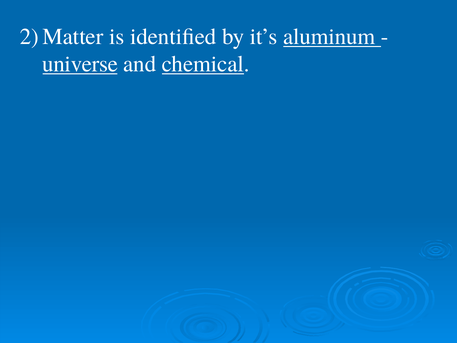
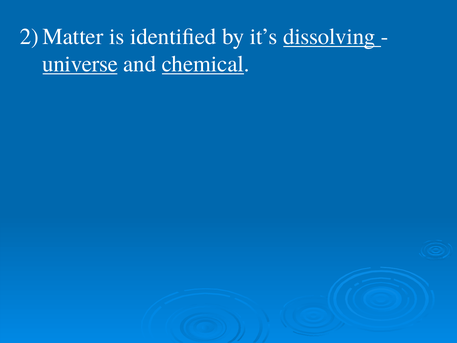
aluminum: aluminum -> dissolving (329, 37)
